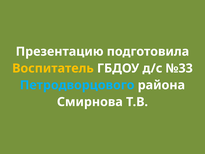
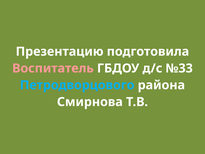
Воспитатель colour: yellow -> pink (53, 68)
